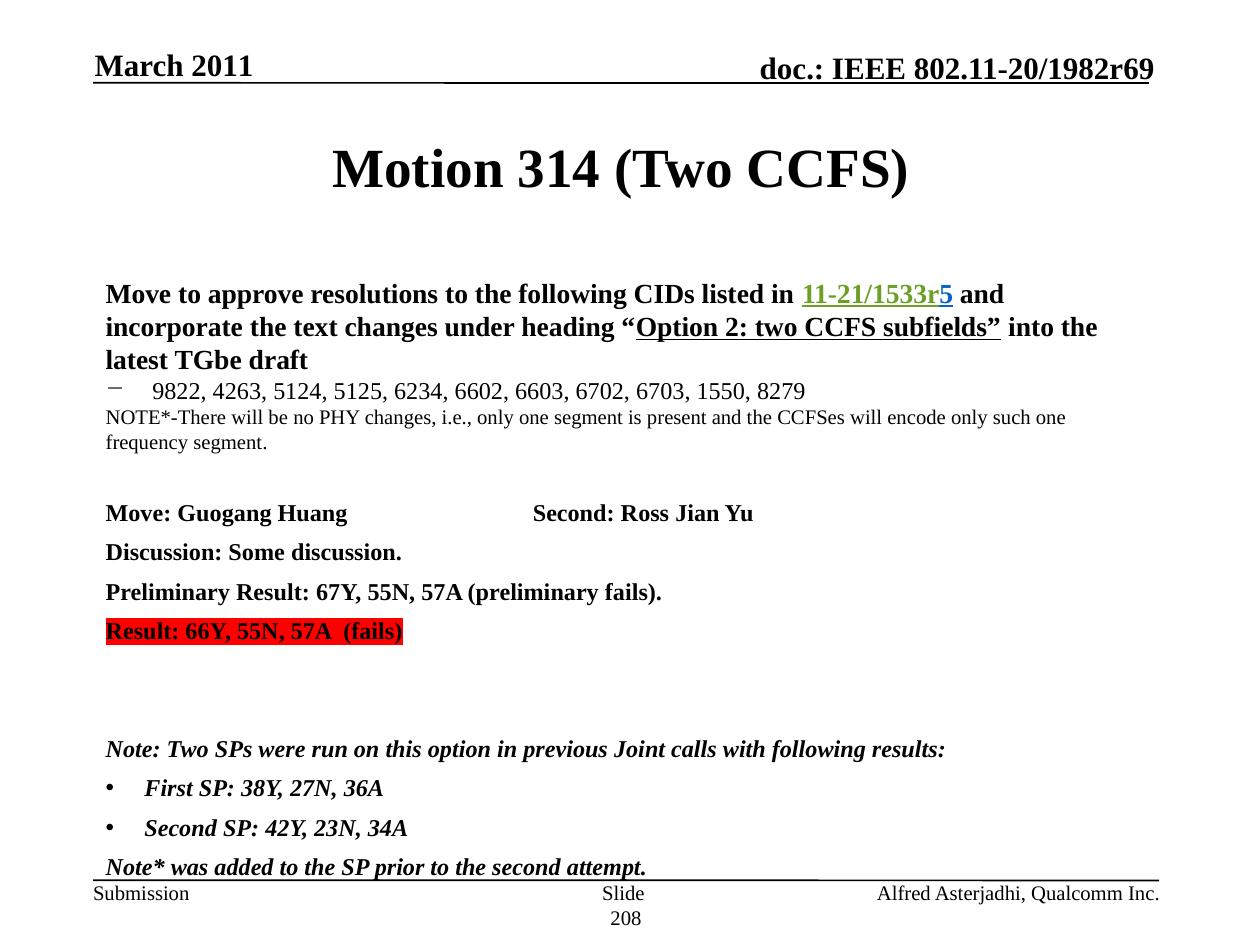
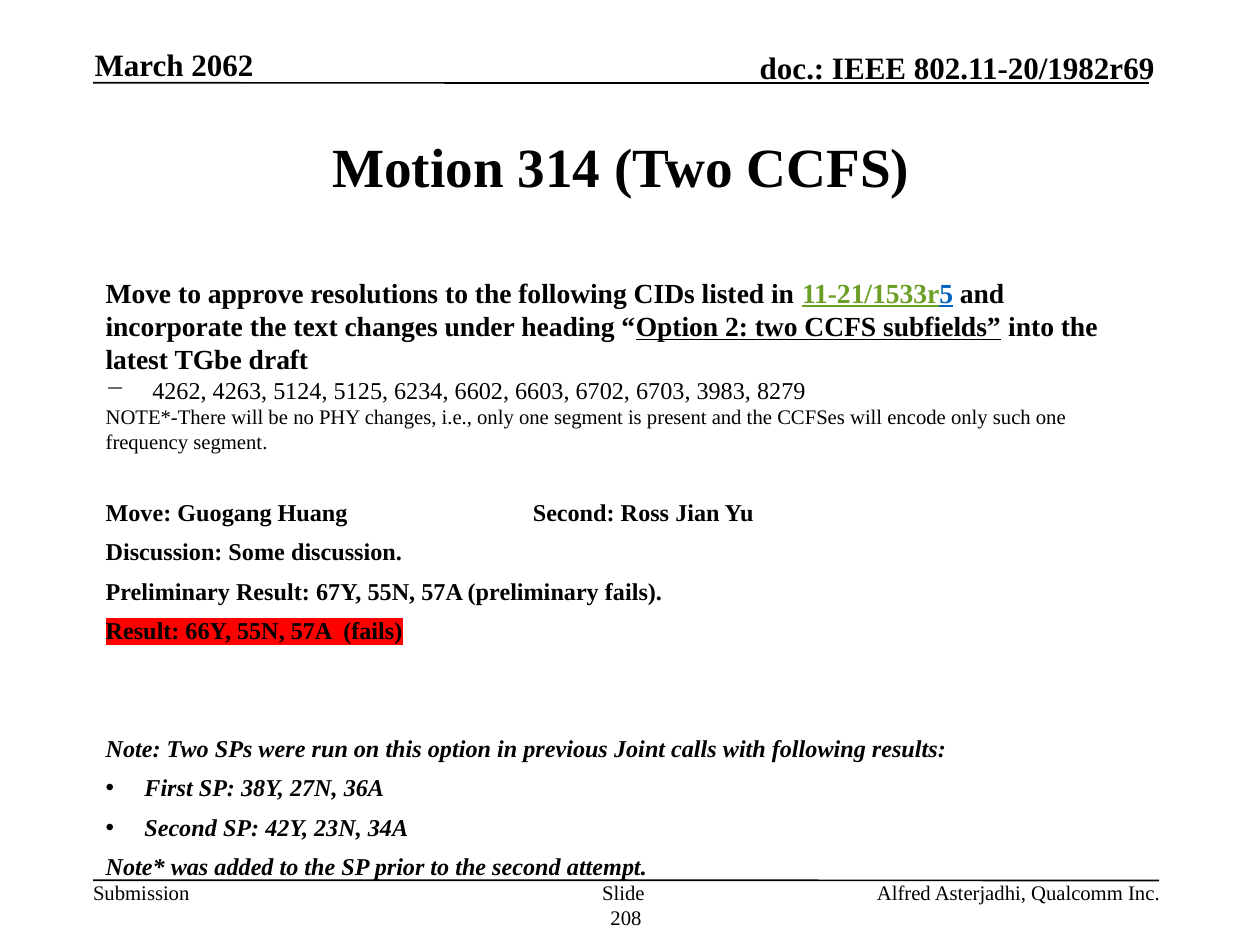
2011: 2011 -> 2062 (222, 66)
9822: 9822 -> 4262 (179, 391)
1550: 1550 -> 3983 (724, 391)
